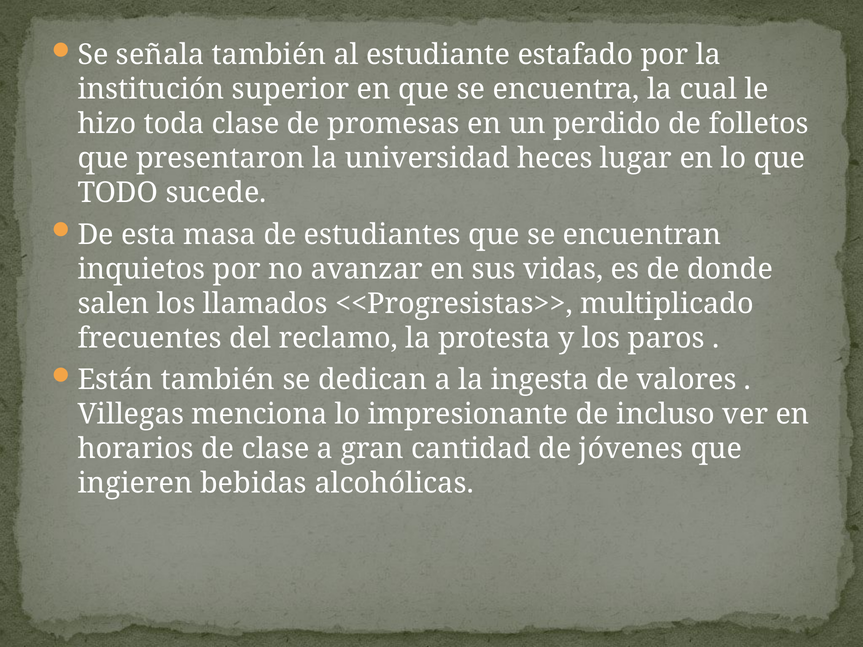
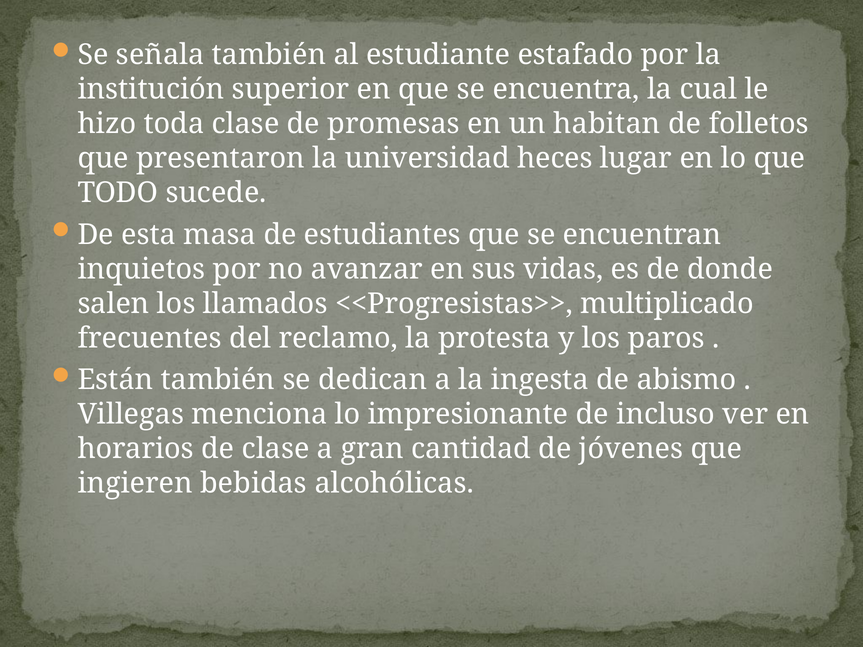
perdido: perdido -> habitan (607, 124)
valores: valores -> abismo (687, 380)
